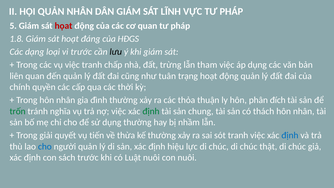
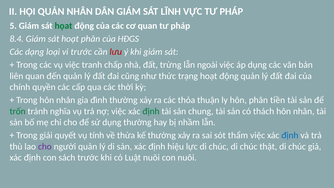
họat colour: red -> green (64, 26)
1.8: 1.8 -> 8.4 (17, 39)
hoạt đáng: đáng -> phân (91, 39)
lưu colour: black -> red (116, 52)
tham: tham -> ngoài (207, 65)
tuân: tuân -> thức (167, 76)
đích: đích -> tiền (278, 100)
tiến: tiến -> tính (97, 135)
sót tranh: tranh -> thẩm (238, 135)
cho colour: blue -> purple (45, 146)
